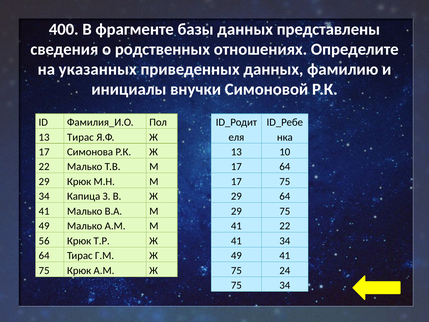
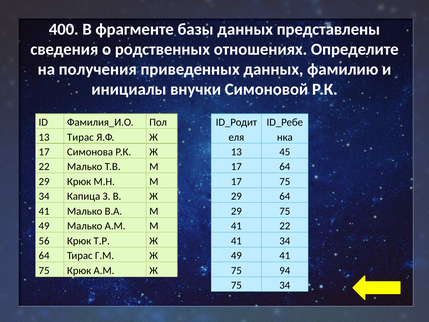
указанных: указанных -> получения (98, 69)
10: 10 -> 45 (285, 152)
24: 24 -> 94 (285, 270)
